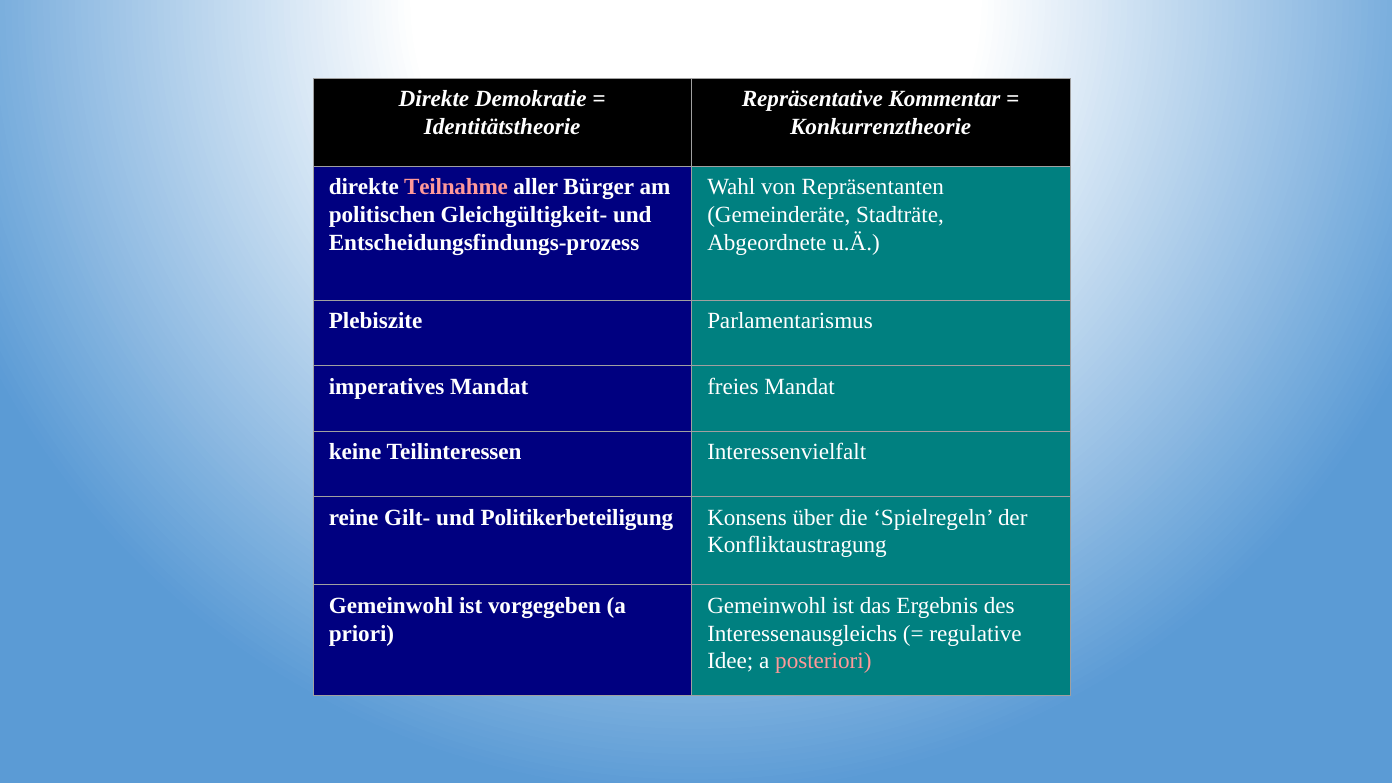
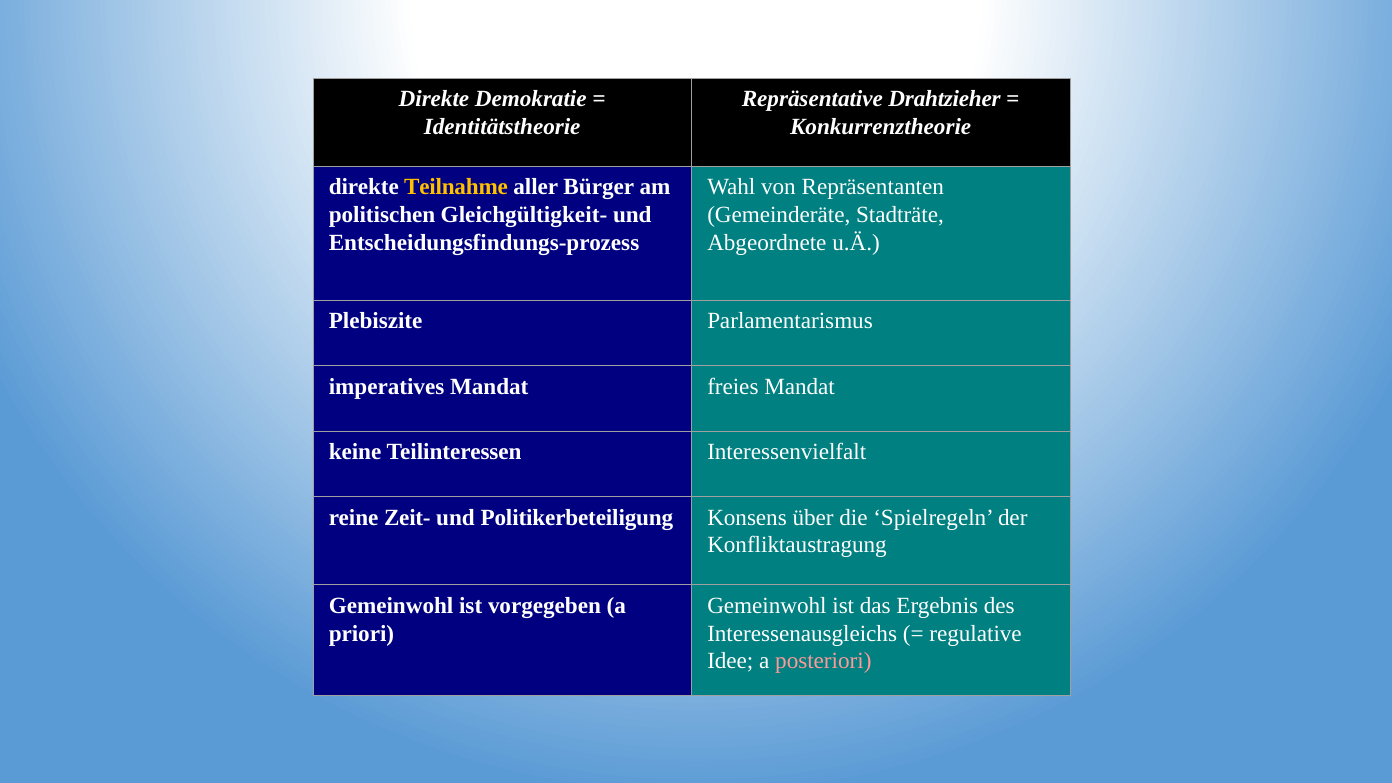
Kommentar: Kommentar -> Drahtzieher (945, 99)
Teilnahme colour: pink -> yellow (456, 187)
Gilt-: Gilt- -> Zeit- (407, 517)
